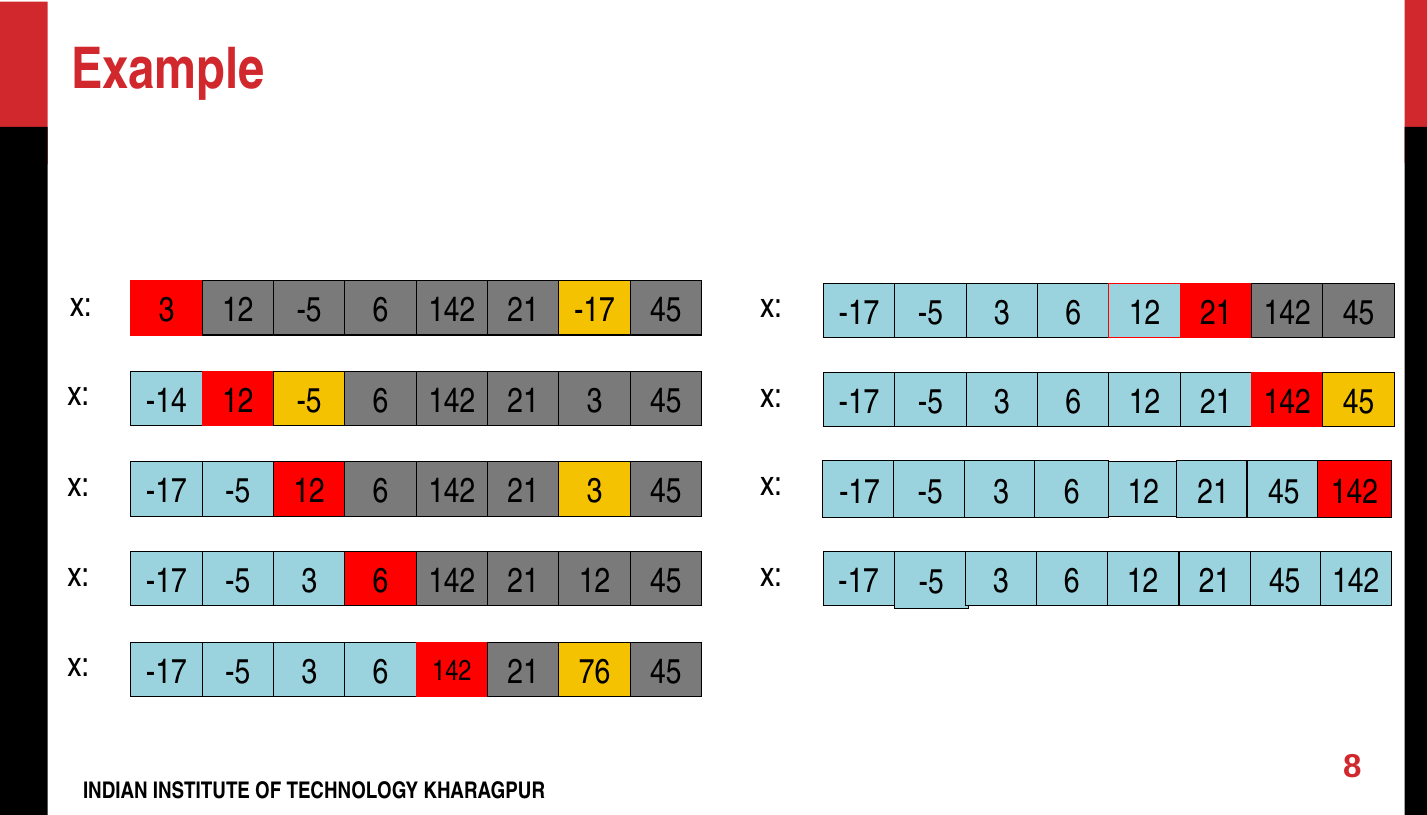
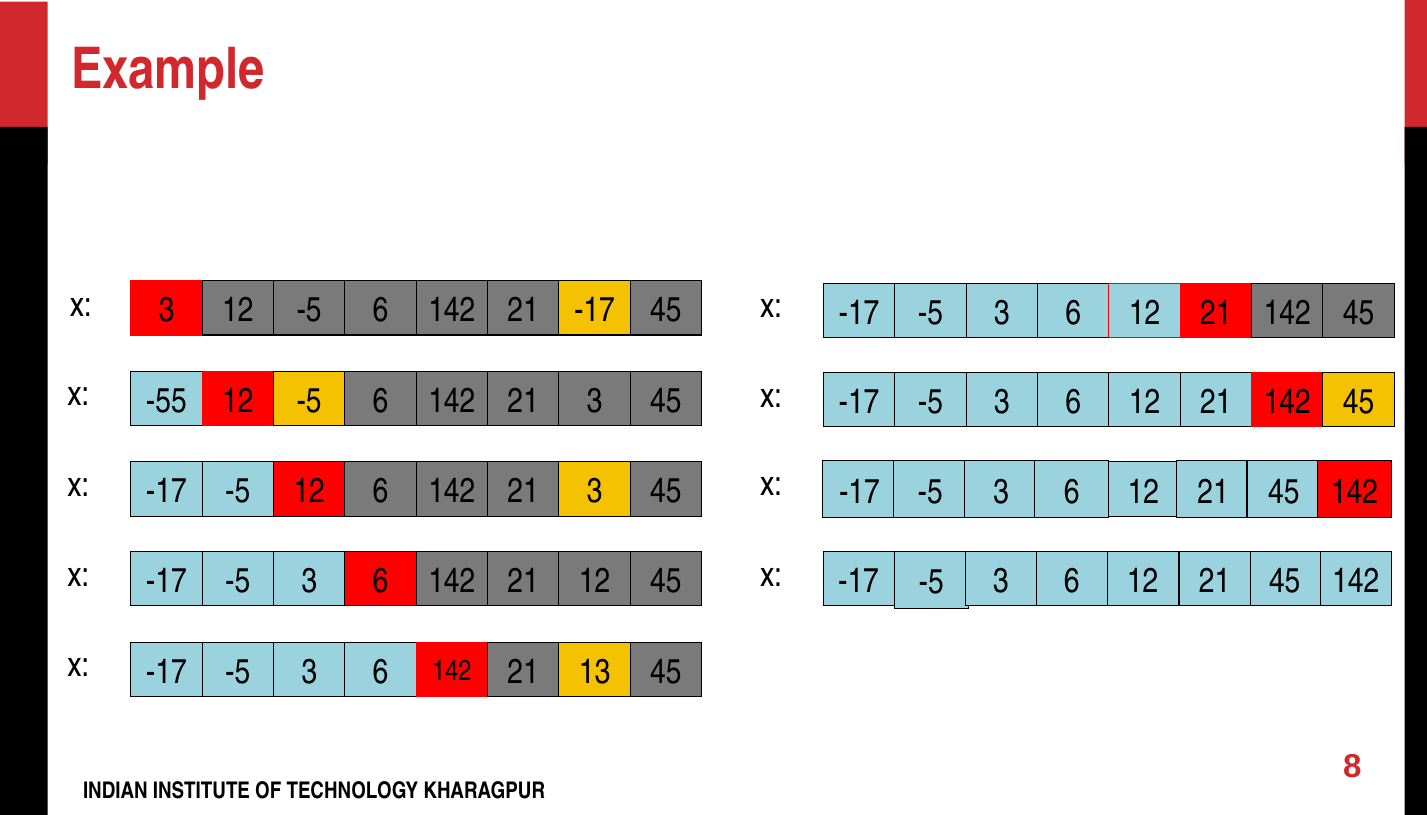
-14: -14 -> -55 (166, 401)
76: 76 -> 13 (595, 672)
